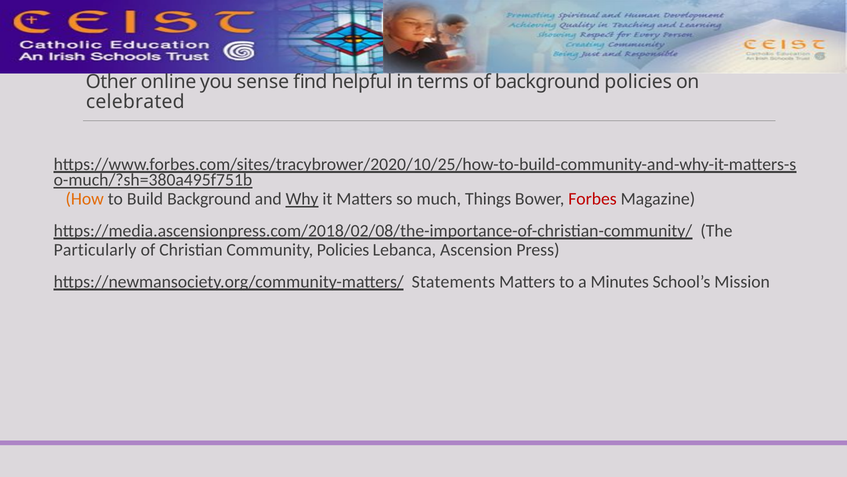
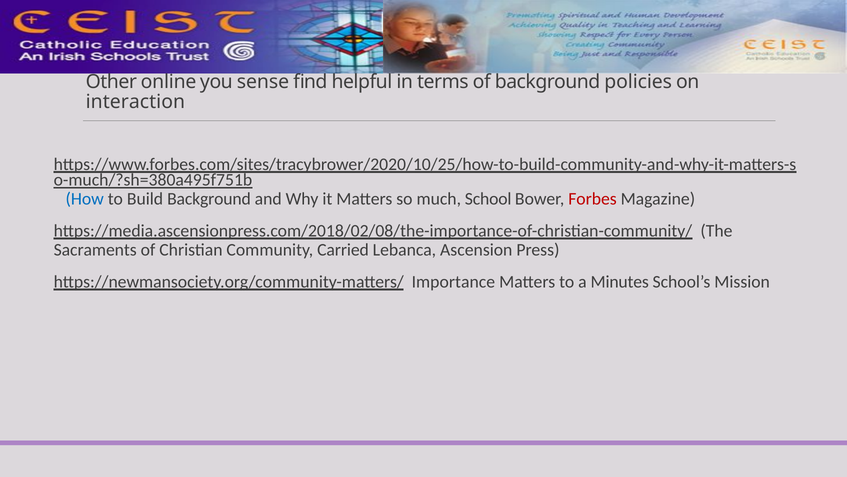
celebrated: celebrated -> interaction (135, 102)
How colour: orange -> blue (85, 199)
Why underline: present -> none (302, 199)
Things: Things -> School (488, 199)
Particularly: Particularly -> Sacraments (95, 250)
Community Policies: Policies -> Carried (343, 250)
Statements: Statements -> Importance (453, 282)
